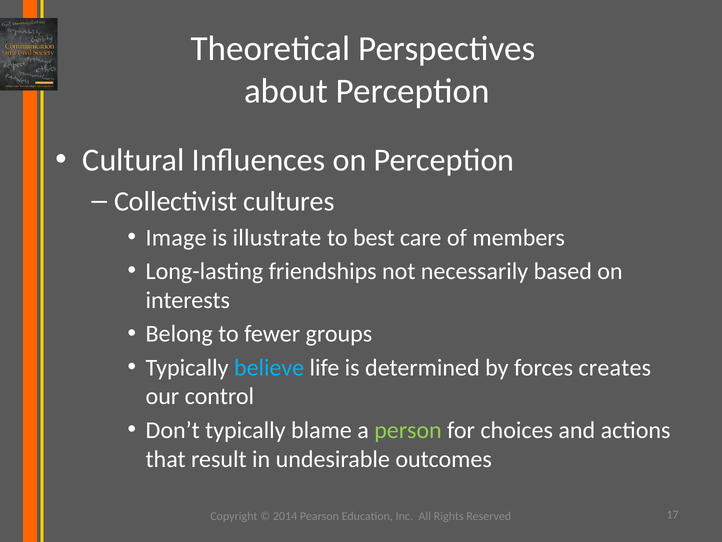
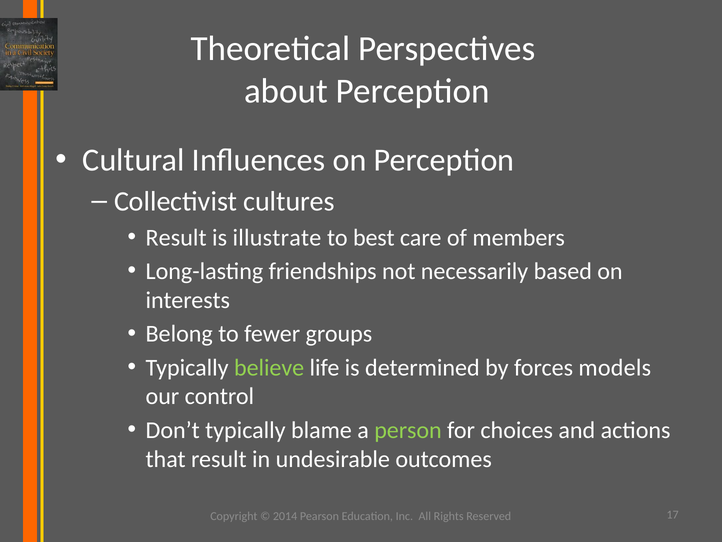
Image: Image -> Result (176, 237)
believe colour: light blue -> light green (269, 367)
creates: creates -> models (615, 367)
